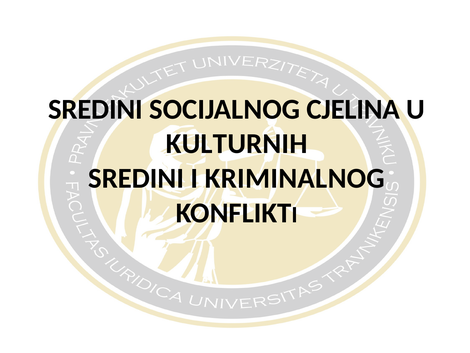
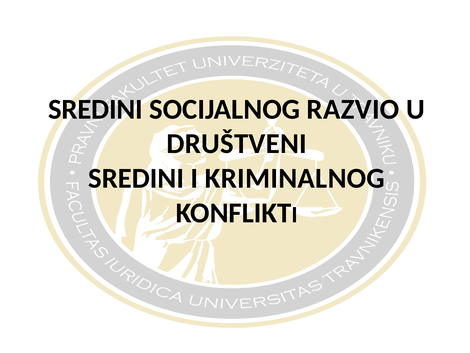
CJELINA: CJELINA -> RAZVIO (353, 109)
KULTURNIH: KULTURNIH -> DRUŠTVENI (237, 144)
